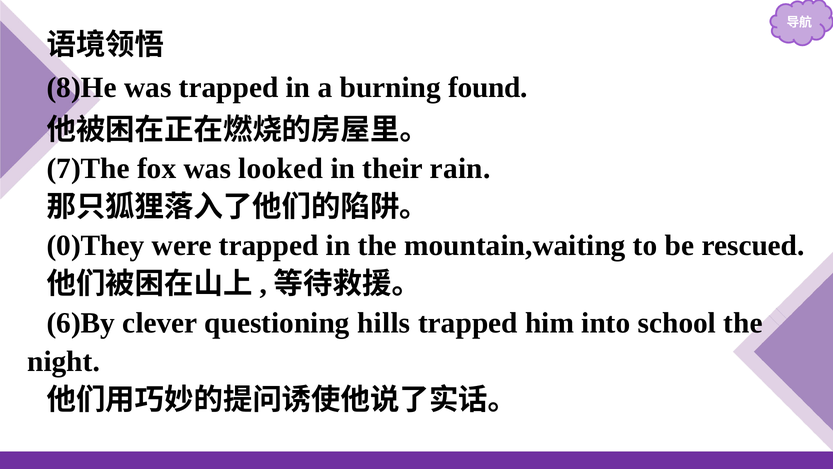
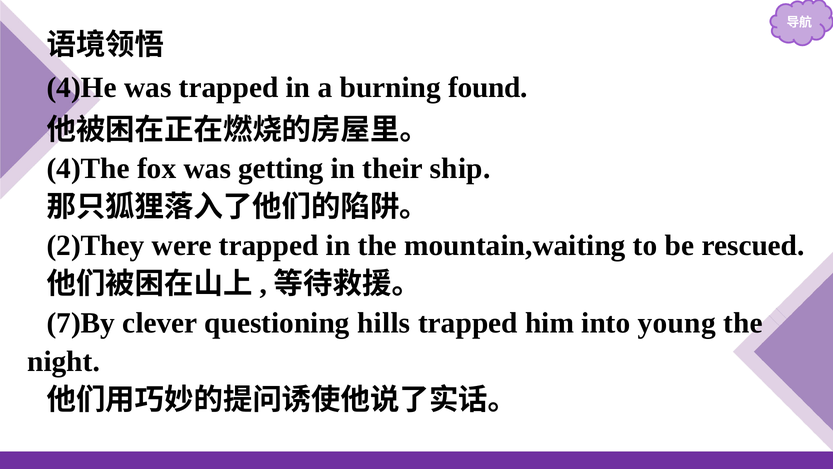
8)He: 8)He -> 4)He (82, 87)
7)The: 7)The -> 4)The (88, 168)
looked: looked -> getting (281, 168)
rain: rain -> ship (460, 168)
0)They: 0)They -> 2)They (96, 245)
6)By: 6)By -> 7)By (81, 323)
school: school -> young (677, 323)
